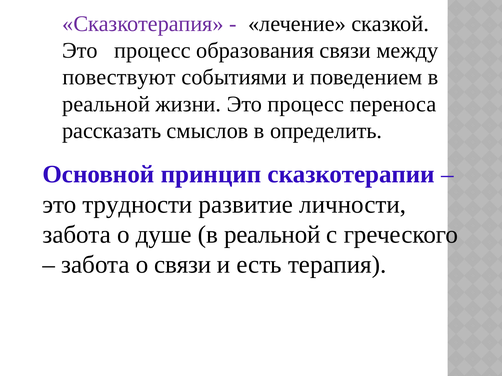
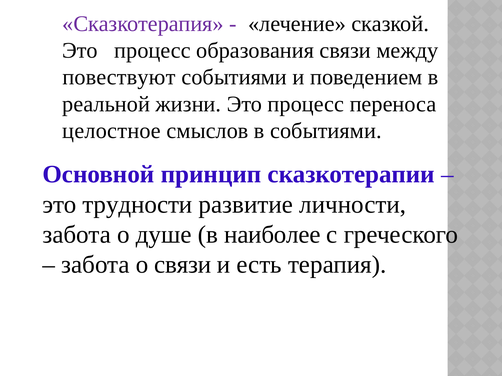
рассказать: рассказать -> целостное (112, 131)
в определить: определить -> событиями (326, 131)
душе в реальной: реальной -> наиболее (272, 235)
